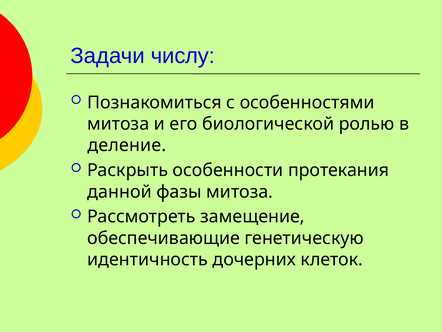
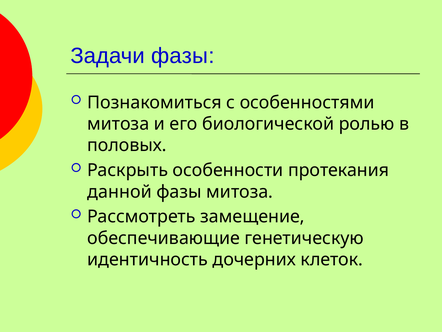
Задачи числу: числу -> фазы (183, 56)
деление: деление -> половых (127, 145)
